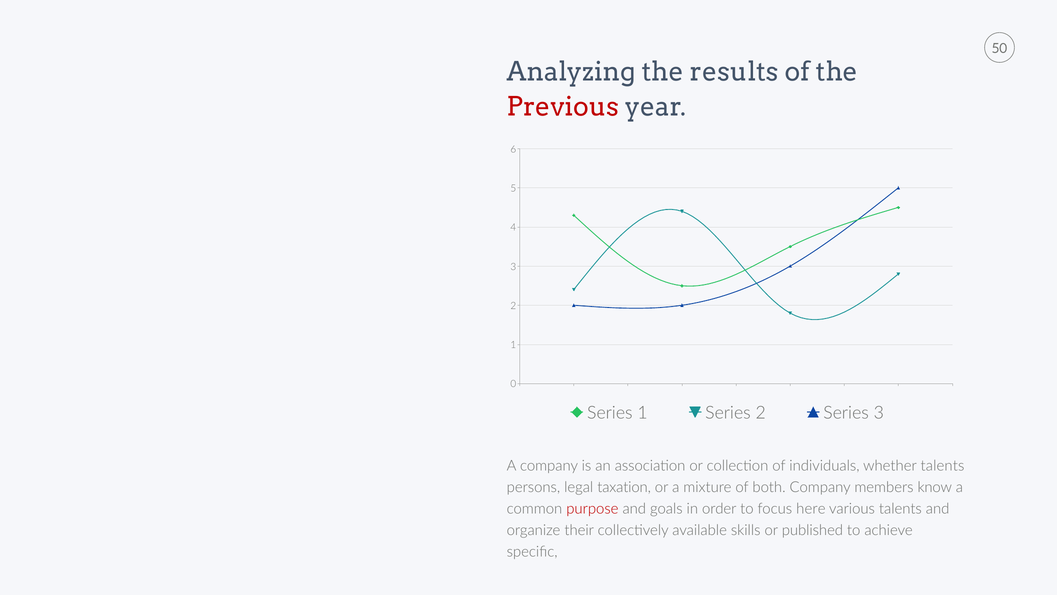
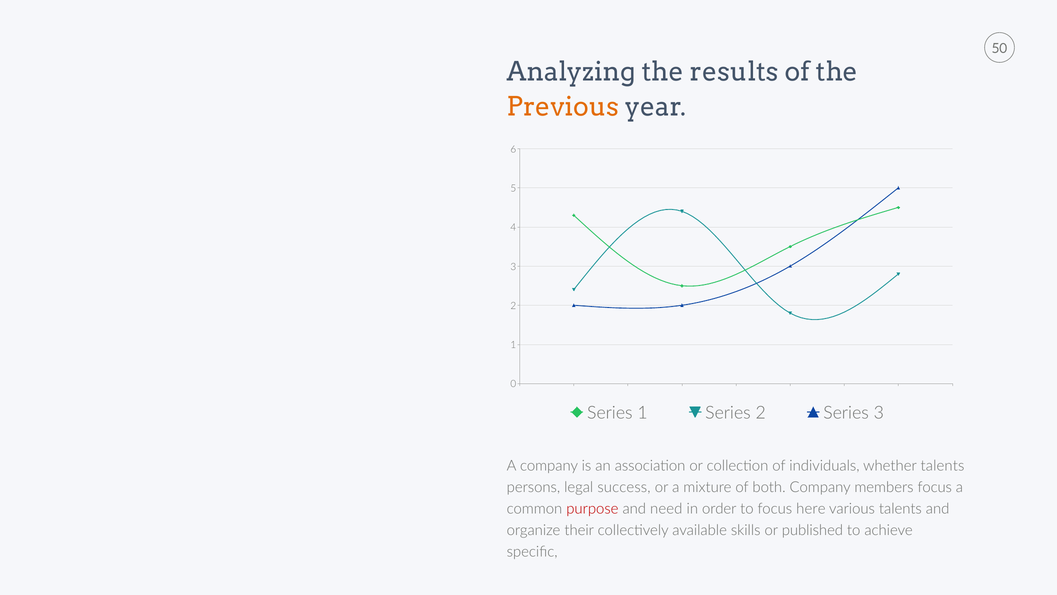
Previous colour: red -> orange (563, 107)
taxation: taxation -> success (624, 487)
members know: know -> focus (935, 487)
goals: goals -> need (666, 509)
